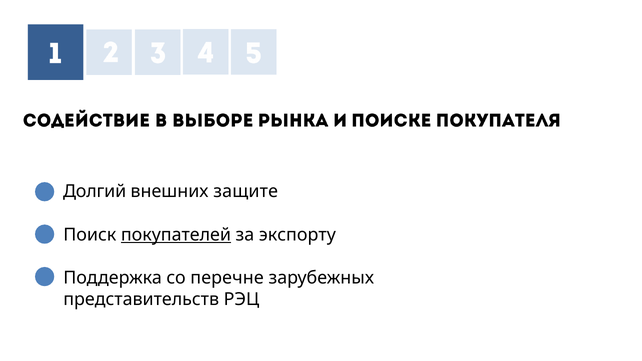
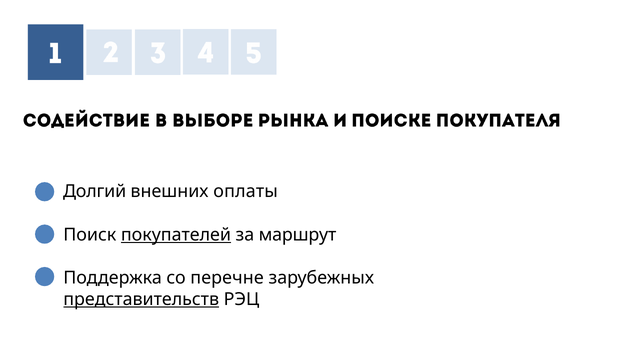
защите: защите -> оплаты (246, 192)
экспорту: экспорту -> маршрут (298, 235)
представительств underline: none -> present (141, 299)
